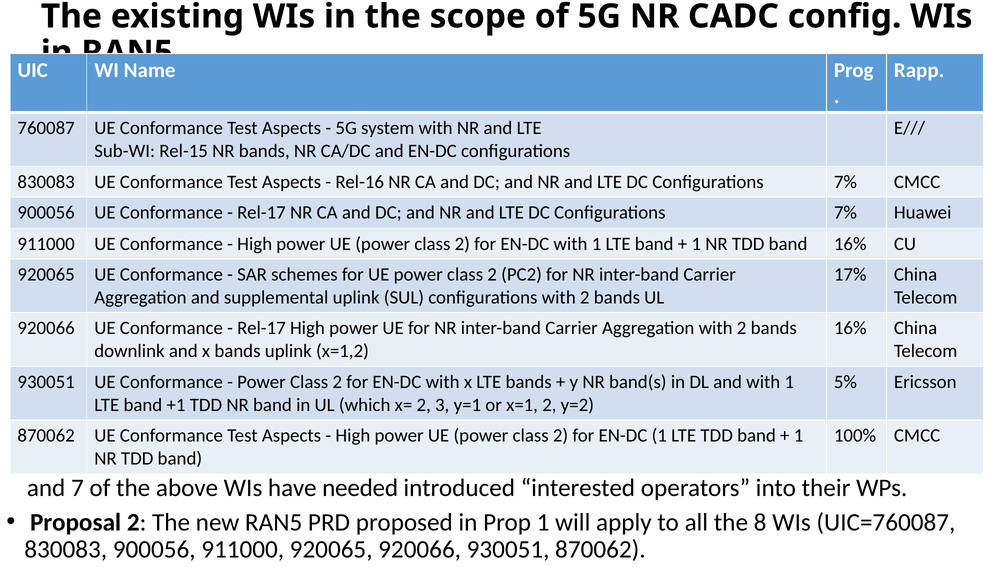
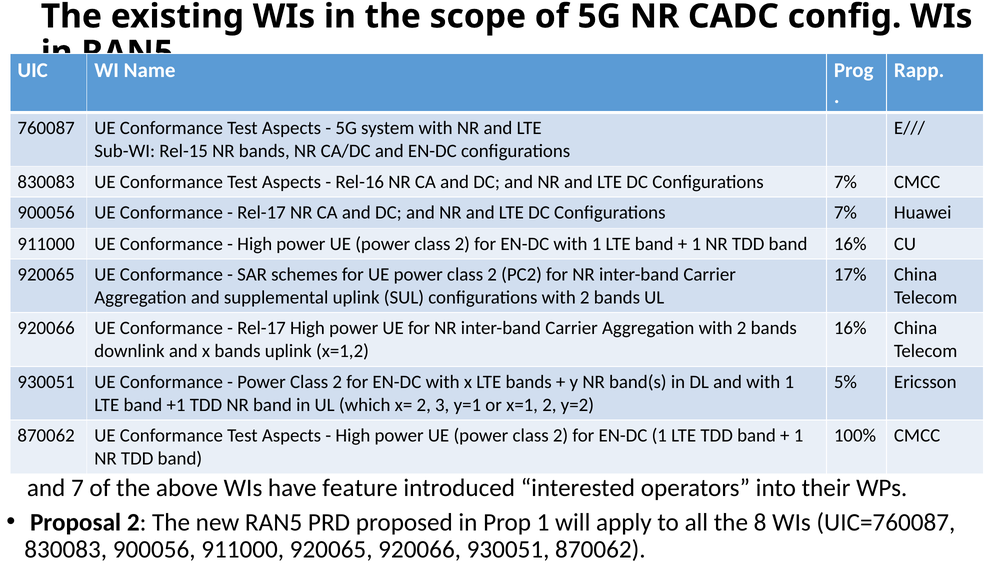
needed: needed -> feature (360, 487)
